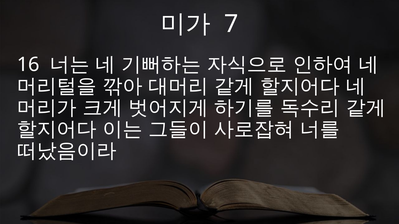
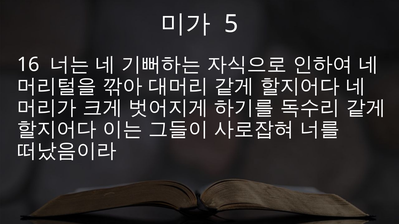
7: 7 -> 5 (231, 24)
